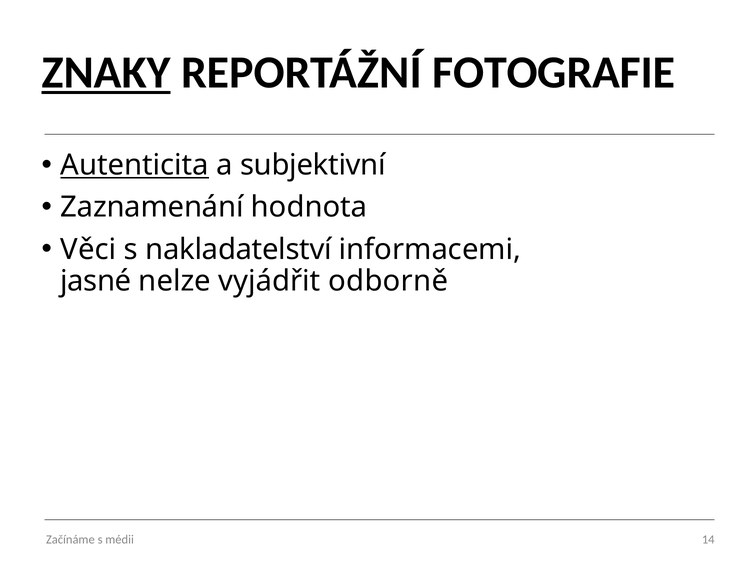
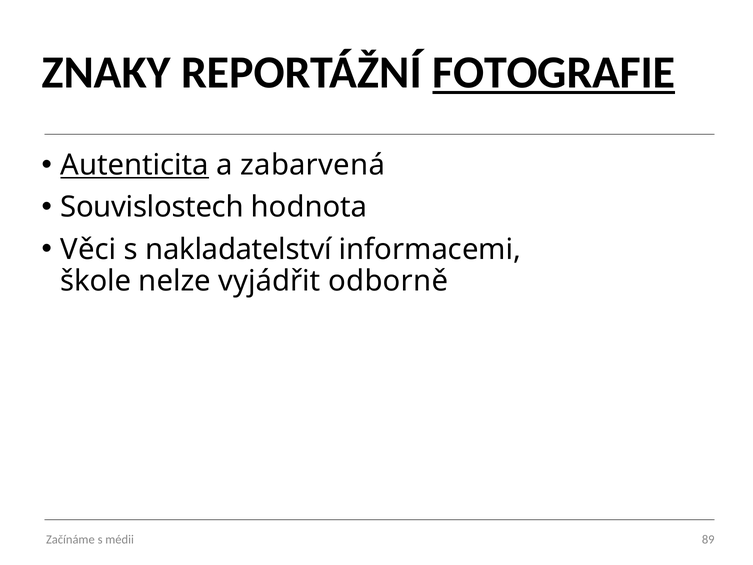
ZNAKY underline: present -> none (106, 73)
FOTOGRAFIE underline: none -> present (554, 73)
subjektivní: subjektivní -> zabarvená (313, 165)
Zaznamenání: Zaznamenání -> Souvislostech (152, 207)
jasné: jasné -> škole (96, 281)
14: 14 -> 89 (708, 539)
